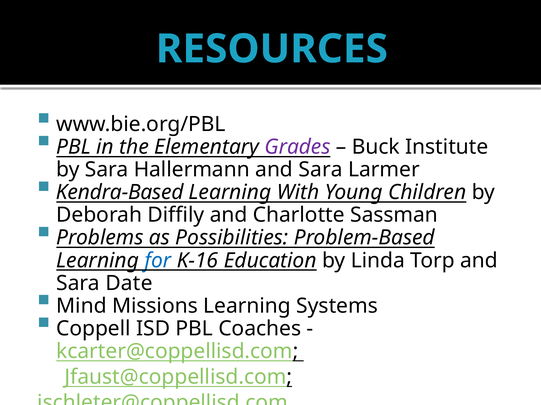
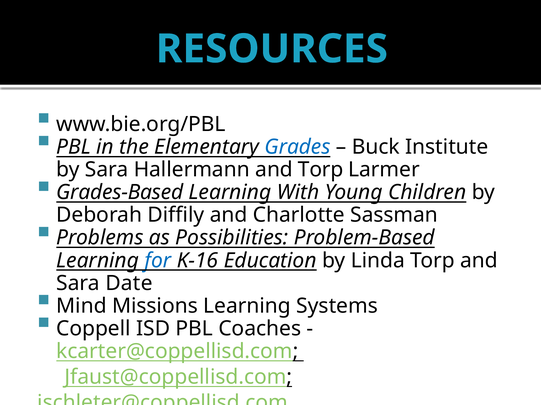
Grades colour: purple -> blue (298, 147)
Hallermann and Sara: Sara -> Torp (321, 170)
Kendra-Based: Kendra-Based -> Grades-Based (120, 193)
